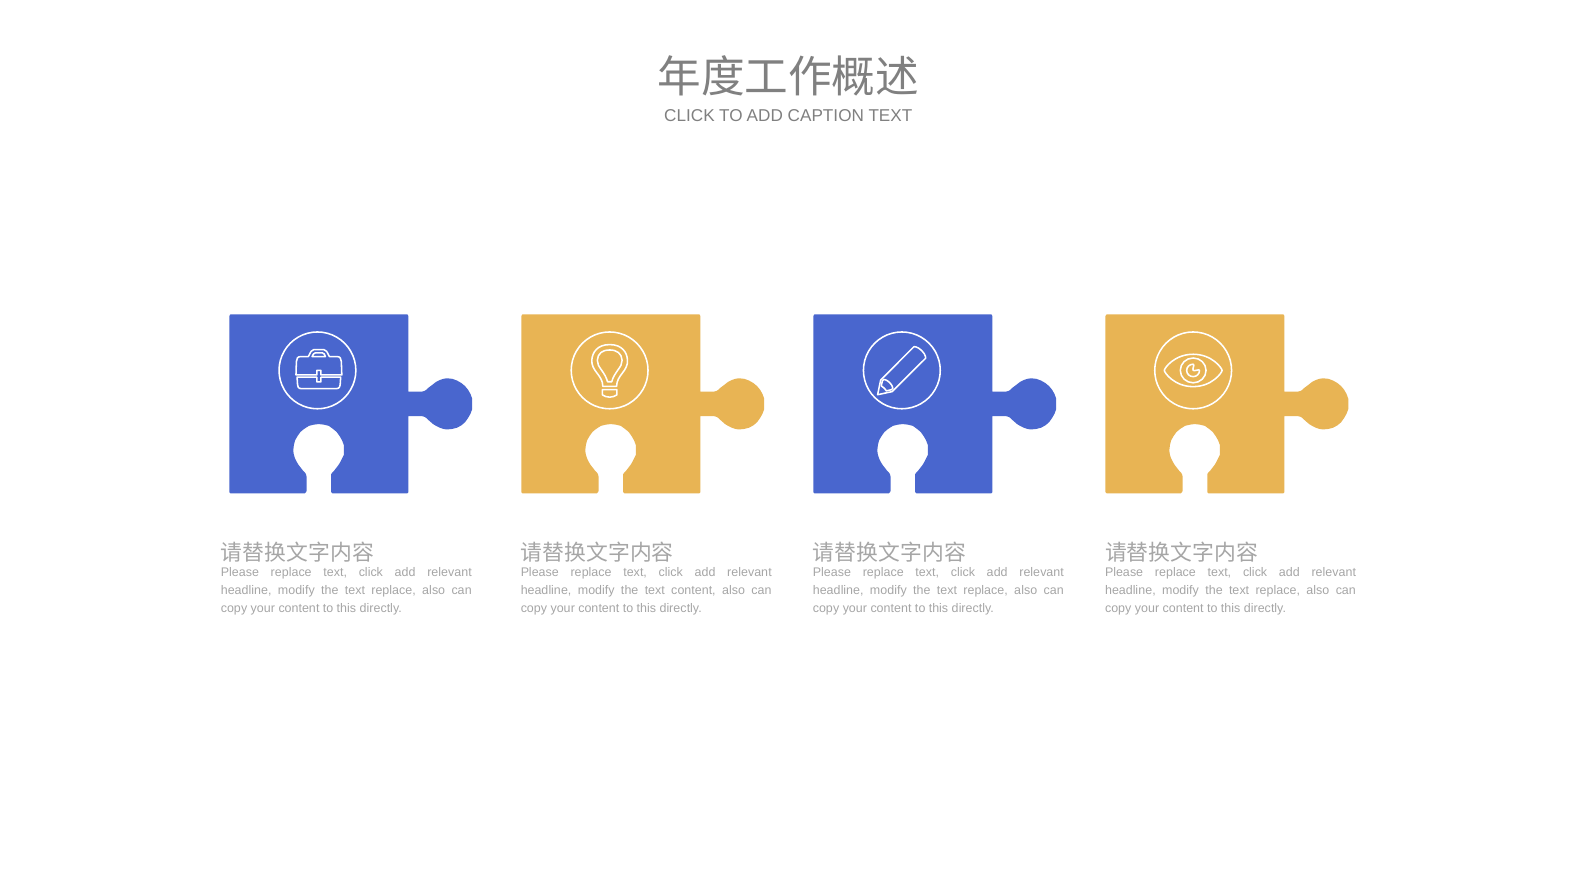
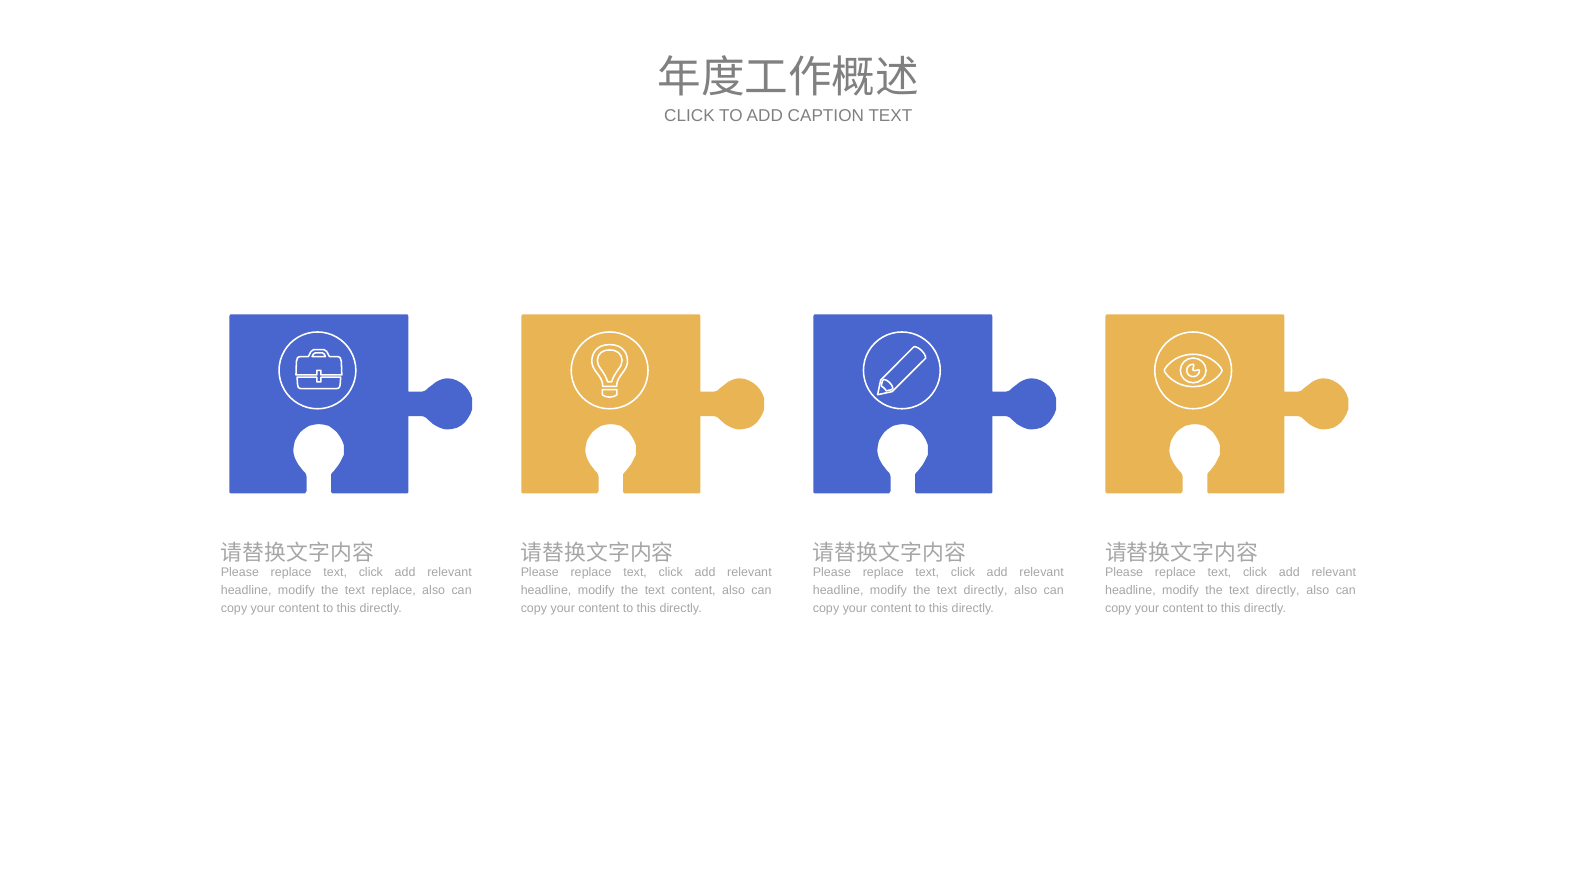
replace: replace -> directly (986, 590)
replace: replace -> directly (1278, 590)
